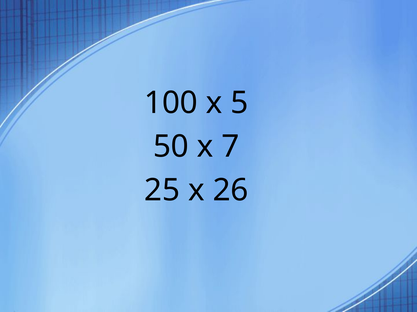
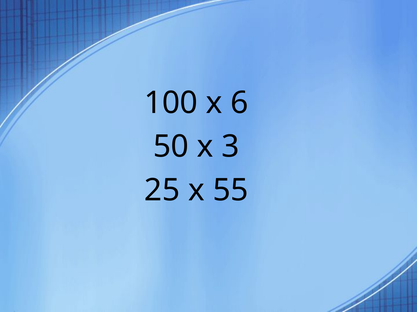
5: 5 -> 6 (240, 103)
7: 7 -> 3 (231, 147)
26: 26 -> 55 (231, 191)
